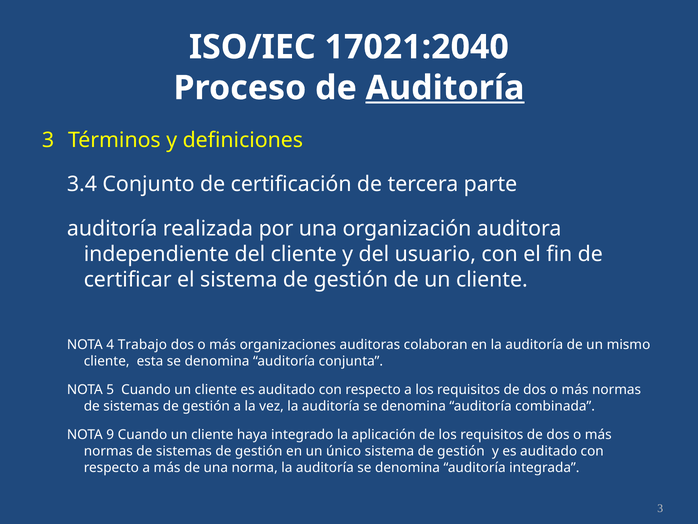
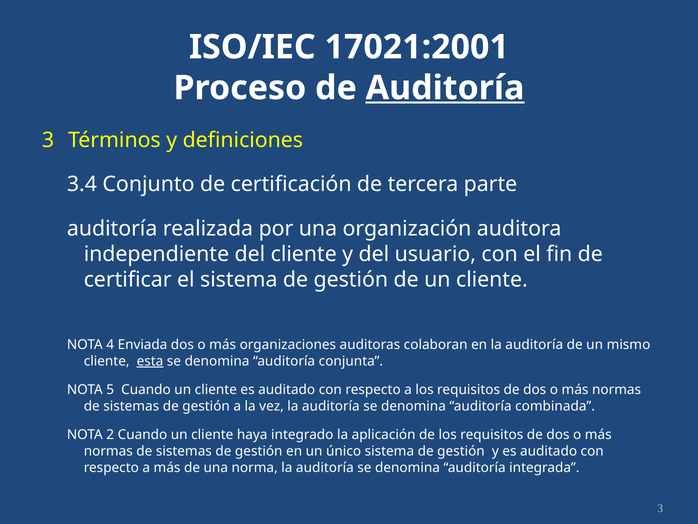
17021:2040: 17021:2040 -> 17021:2001 (417, 47)
Trabajo: Trabajo -> Enviada (143, 344)
esta underline: none -> present (150, 361)
9: 9 -> 2 (110, 434)
